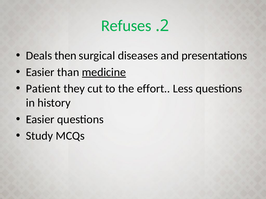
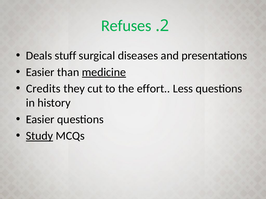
then: then -> stuff (66, 56)
Patient: Patient -> Credits (43, 89)
Study underline: none -> present (40, 136)
